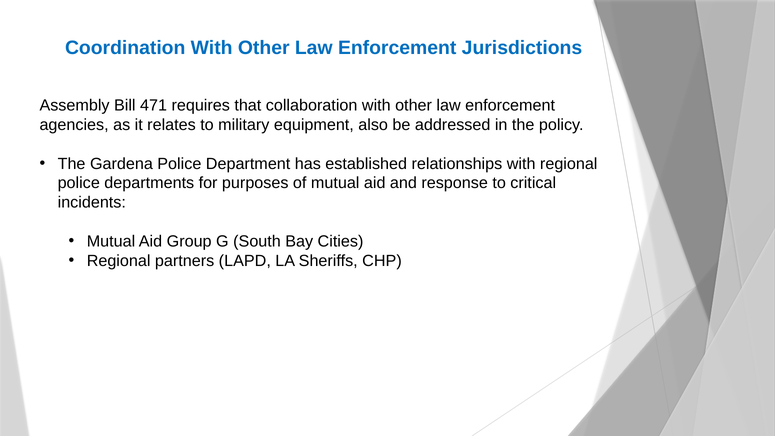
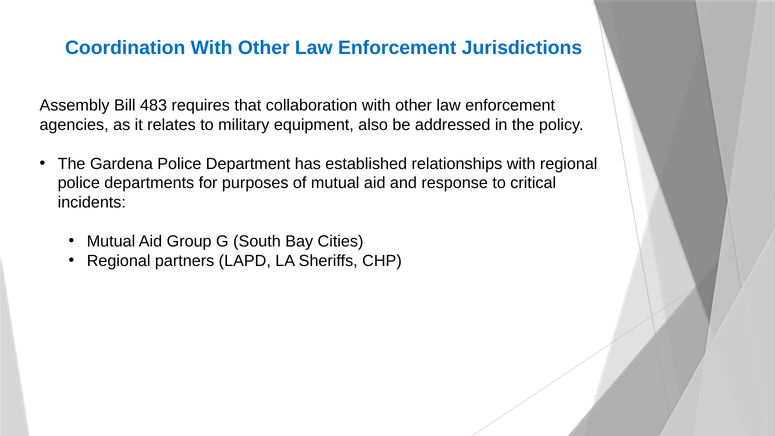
471: 471 -> 483 (154, 106)
